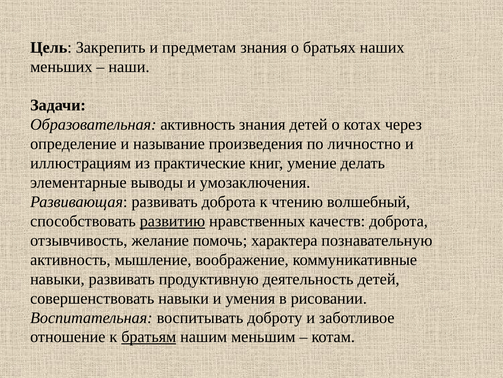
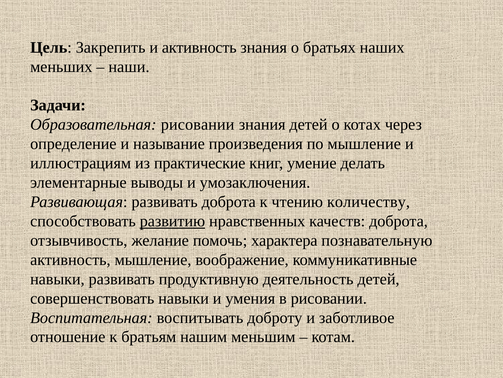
и предметам: предметам -> активность (199, 47)
Образовательная активность: активность -> рисовании (198, 124)
по личностно: личностно -> мышление (364, 144)
волшебный: волшебный -> количеству (369, 201)
братьям underline: present -> none (149, 336)
